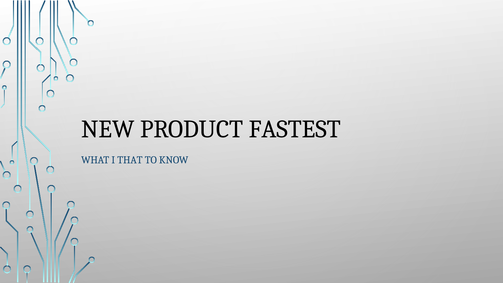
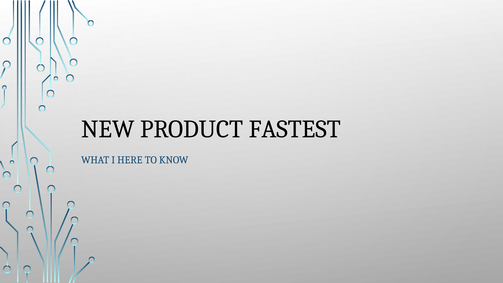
THAT: THAT -> HERE (130, 160)
